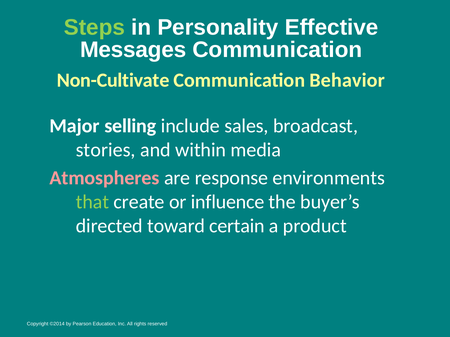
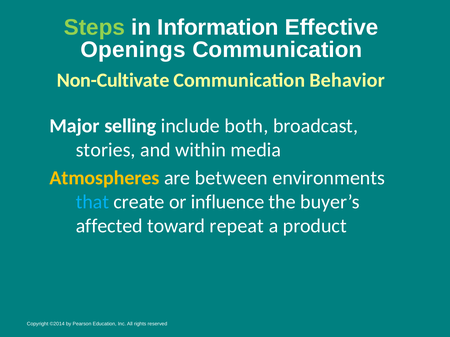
Personality: Personality -> Information (218, 27)
Messages: Messages -> Openings (133, 50)
sales: sales -> both (246, 126)
Atmospheres colour: pink -> yellow (104, 178)
response: response -> between (231, 178)
that colour: light green -> light blue (92, 202)
directed: directed -> affected (109, 226)
certain: certain -> repeat (237, 226)
